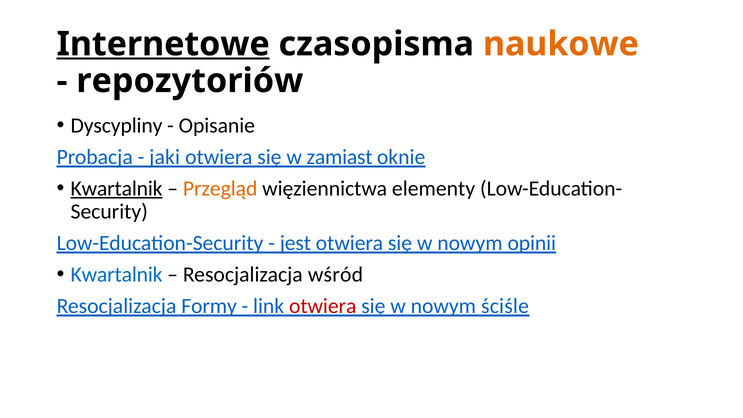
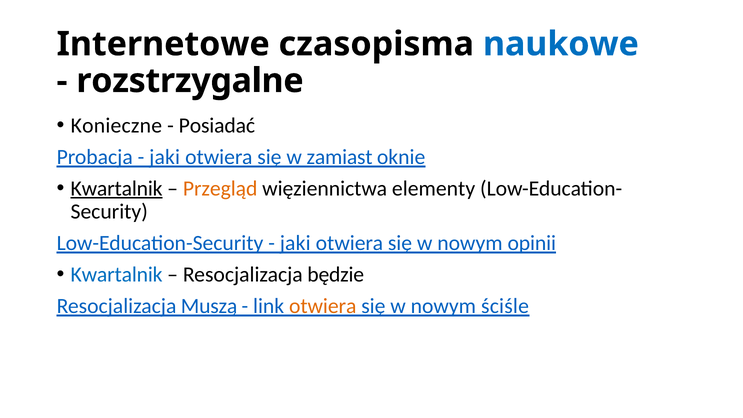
Internetowe underline: present -> none (163, 44)
naukowe colour: orange -> blue (561, 44)
repozytoriów: repozytoriów -> rozstrzygalne (190, 81)
Dyscypliny: Dyscypliny -> Konieczne (116, 126)
Opisanie: Opisanie -> Posiadać (217, 126)
jest: jest -> jaki (295, 243)
wśród: wśród -> będzie (336, 274)
Formy: Formy -> Muszą (209, 306)
otwiera colour: red -> orange (323, 306)
